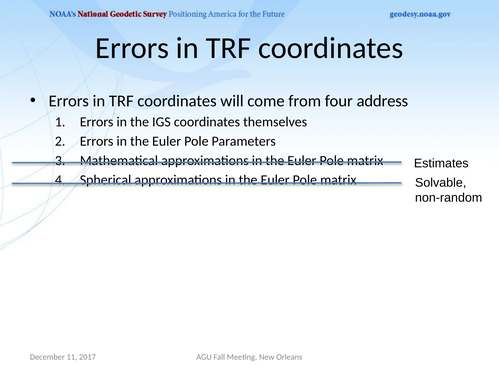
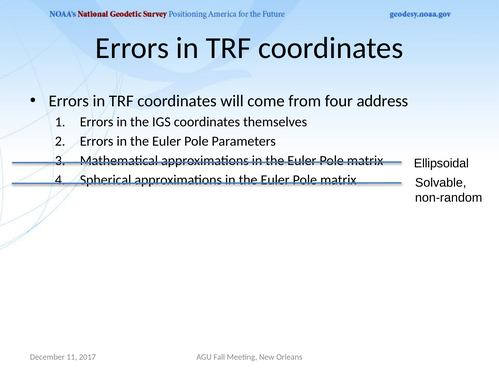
Estimates: Estimates -> Ellipsoidal (441, 163)
